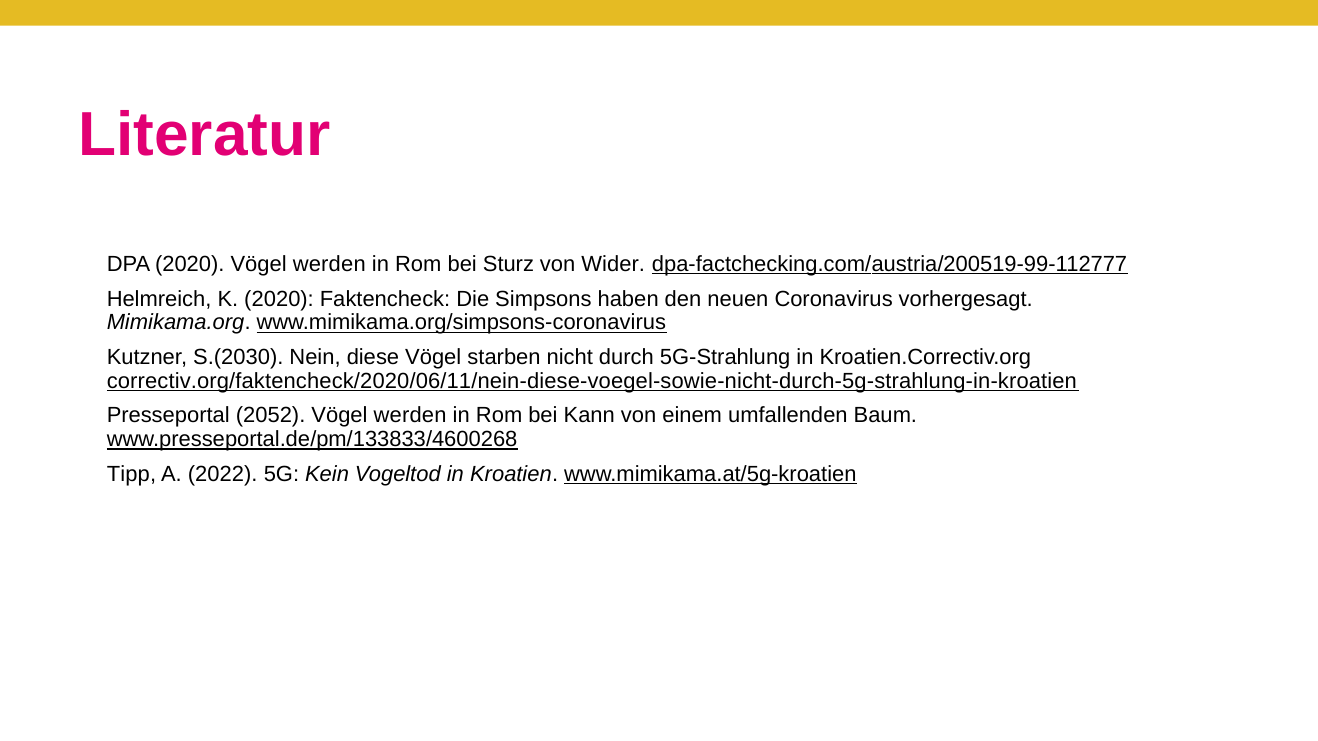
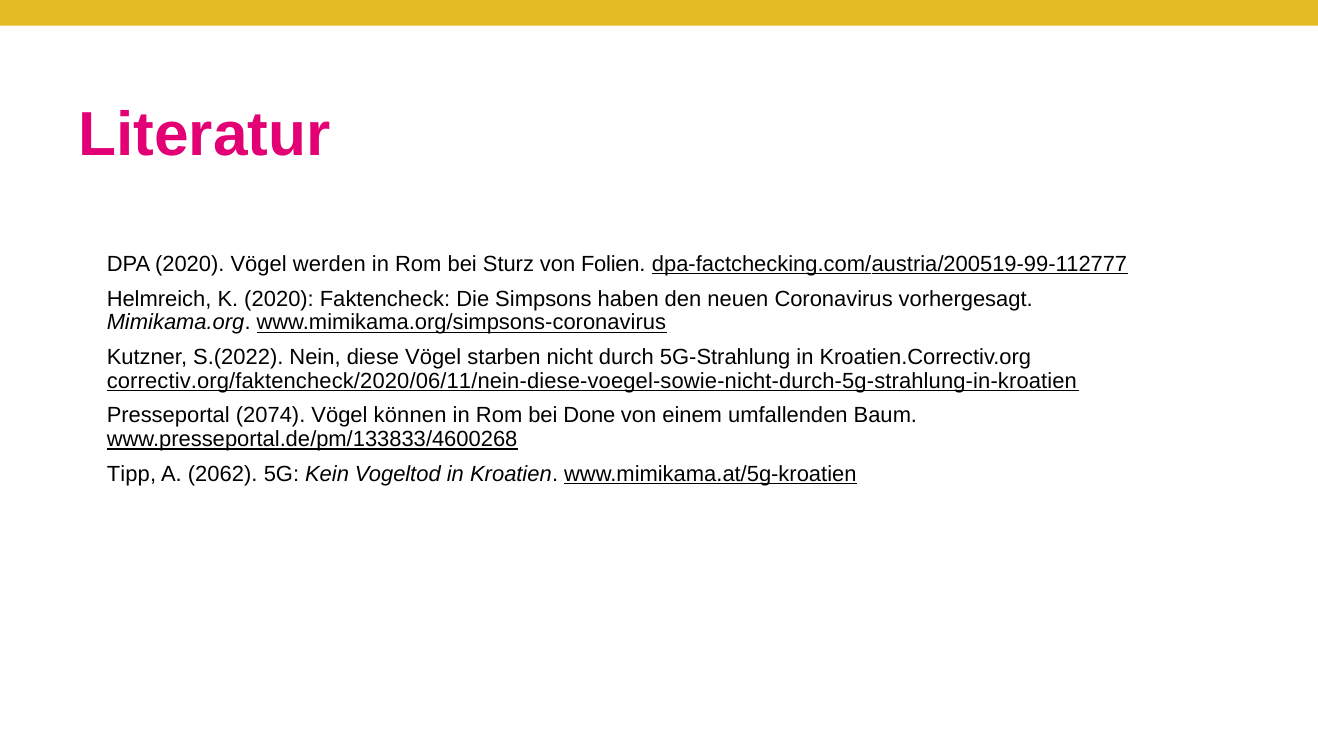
Wider: Wider -> Folien (613, 264)
S.(2030: S.(2030 -> S.(2022 (238, 357)
2052: 2052 -> 2074 (271, 416)
werden: werden -> können (410, 416)
Kann: Kann -> Done (589, 416)
2022: 2022 -> 2062 (223, 474)
